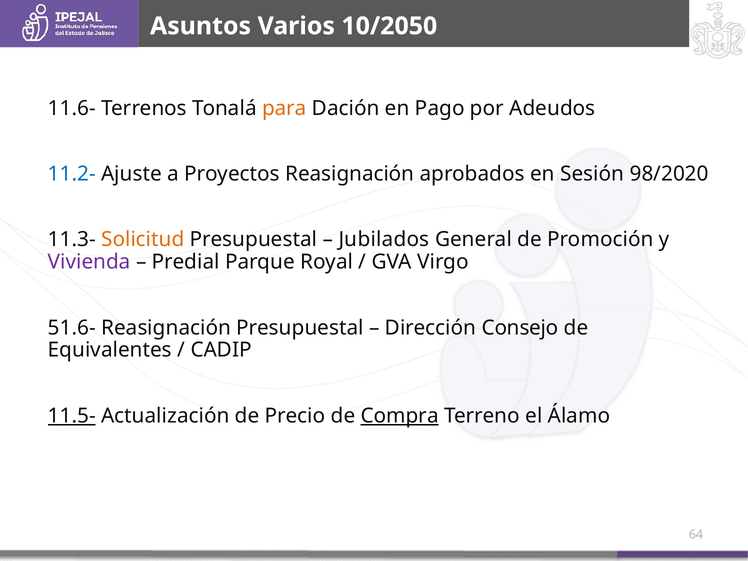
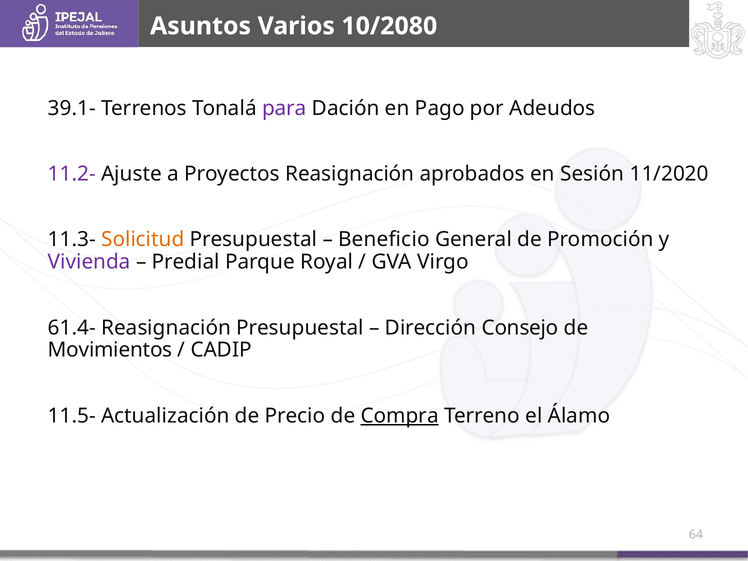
10/2050: 10/2050 -> 10/2080 (389, 26)
11.6-: 11.6- -> 39.1- (72, 108)
para colour: orange -> purple (284, 108)
11.2- colour: blue -> purple (72, 174)
98/2020: 98/2020 -> 11/2020 (669, 174)
Jubilados: Jubilados -> Beneficio (384, 240)
51.6-: 51.6- -> 61.4- (72, 328)
Equivalentes: Equivalentes -> Movimientos (110, 350)
11.5- underline: present -> none (72, 416)
